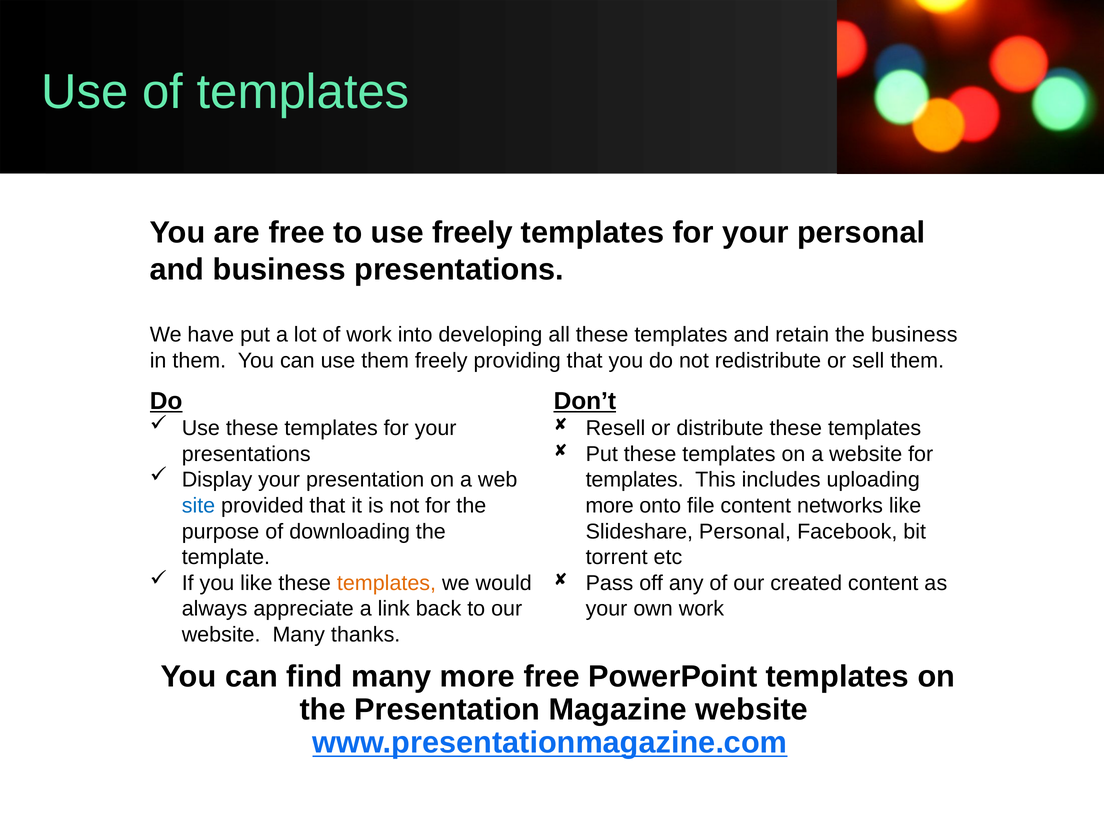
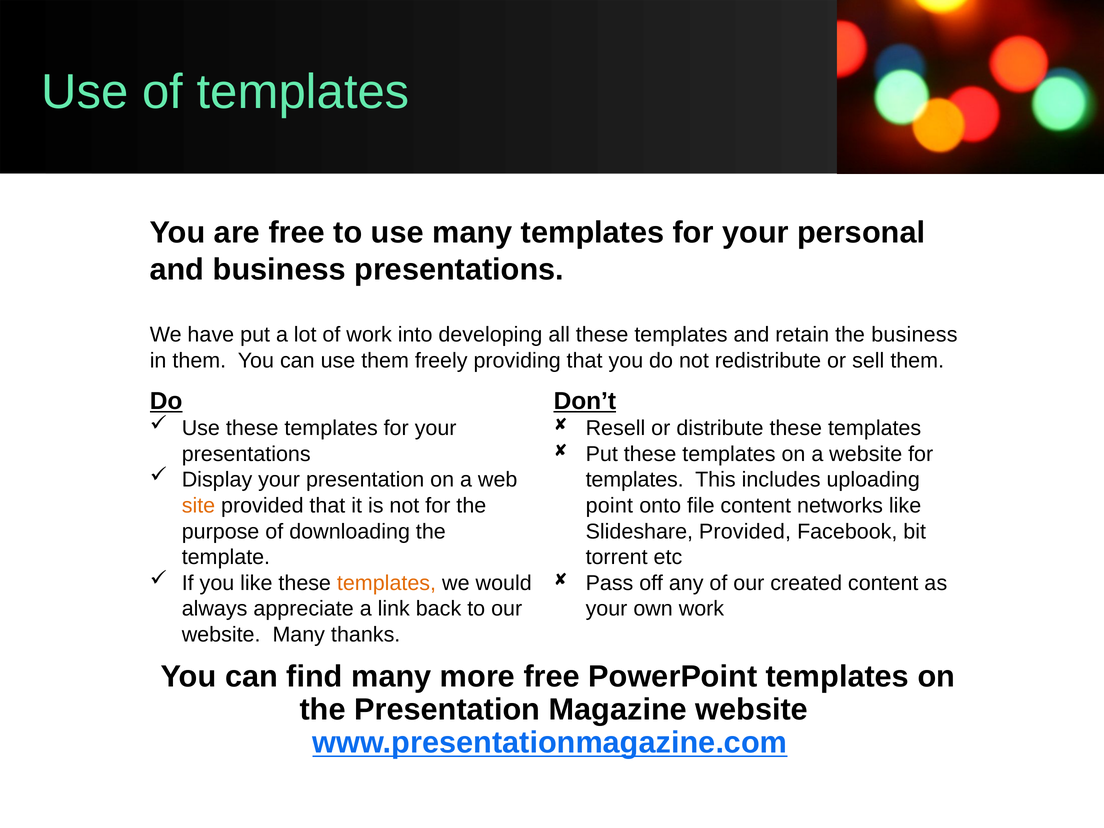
use freely: freely -> many (472, 233)
site colour: blue -> orange (198, 506)
more: more -> point (609, 506)
Slideshare Personal: Personal -> Provided (745, 531)
